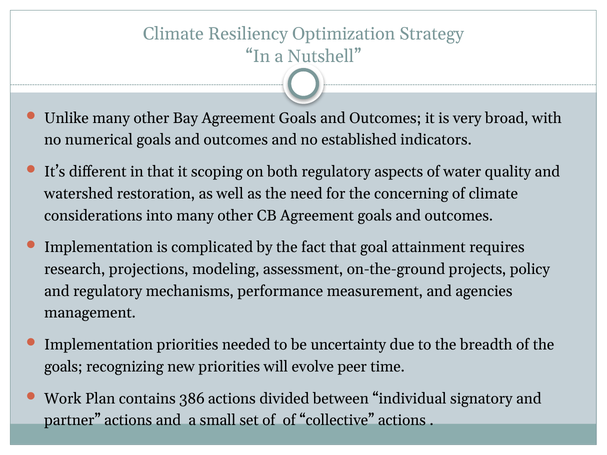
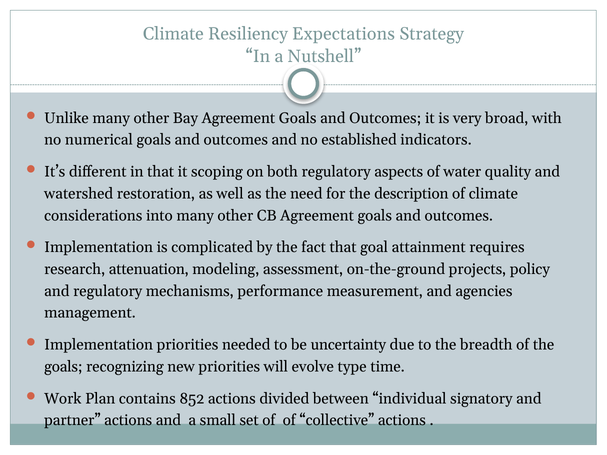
Optimization: Optimization -> Expectations (344, 34)
concerning: concerning -> description (411, 194)
projections: projections -> attenuation (149, 269)
peer: peer -> type (352, 367)
386: 386 -> 852 (192, 399)
